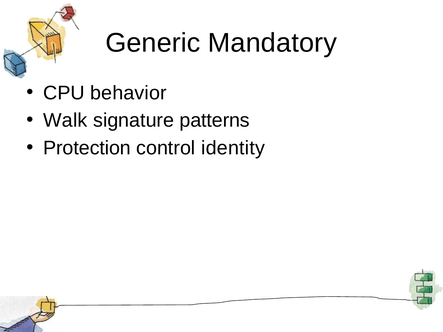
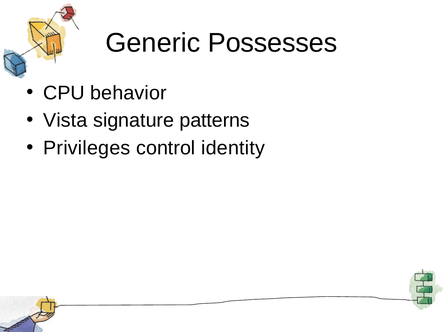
Mandatory: Mandatory -> Possesses (273, 43)
Walk: Walk -> Vista (65, 121)
Protection: Protection -> Privileges (87, 148)
